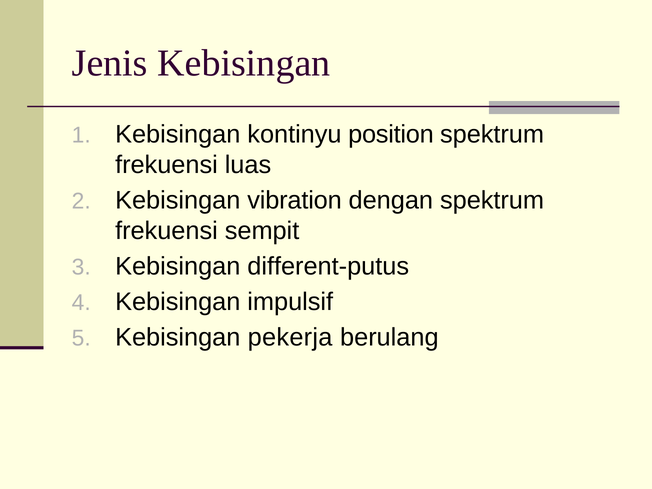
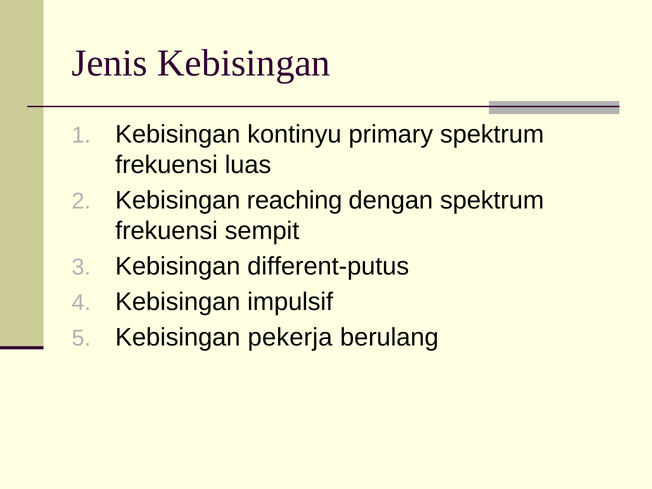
position: position -> primary (391, 134)
vibration: vibration -> reaching (295, 200)
